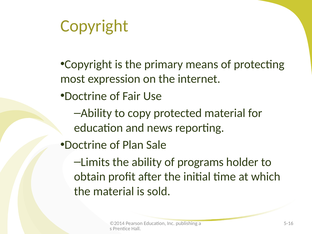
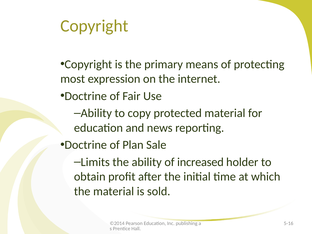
programs: programs -> increased (200, 162)
